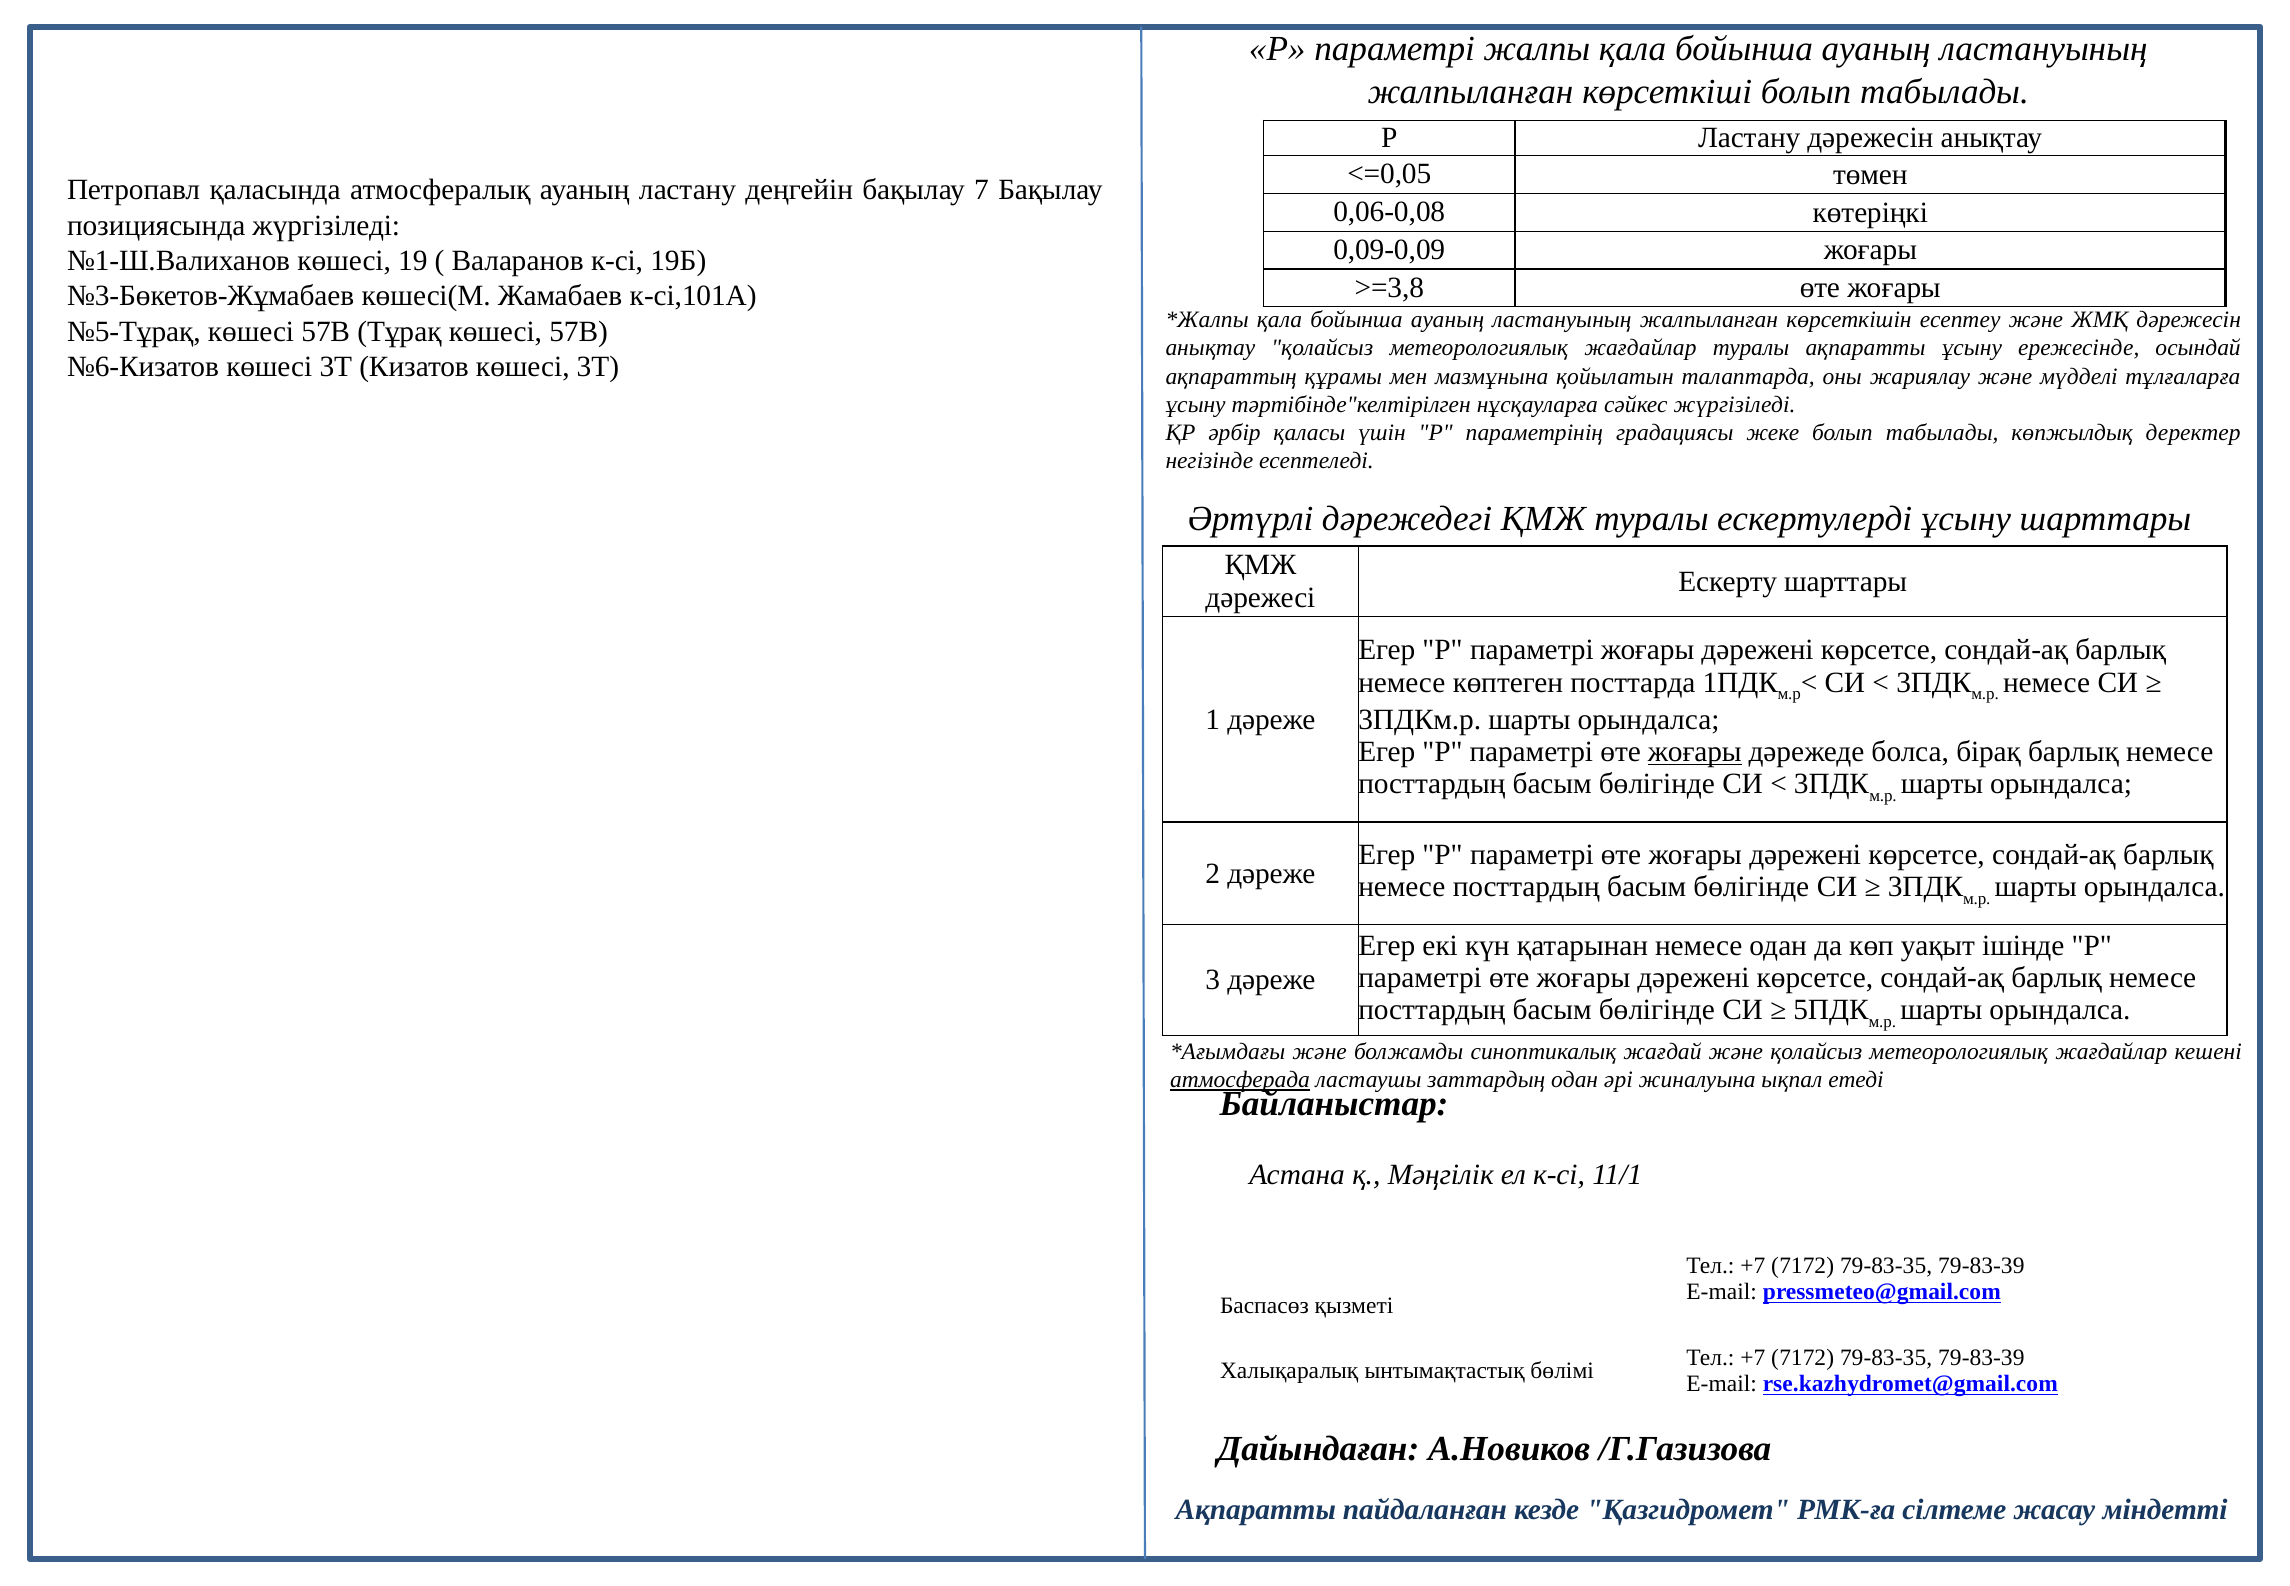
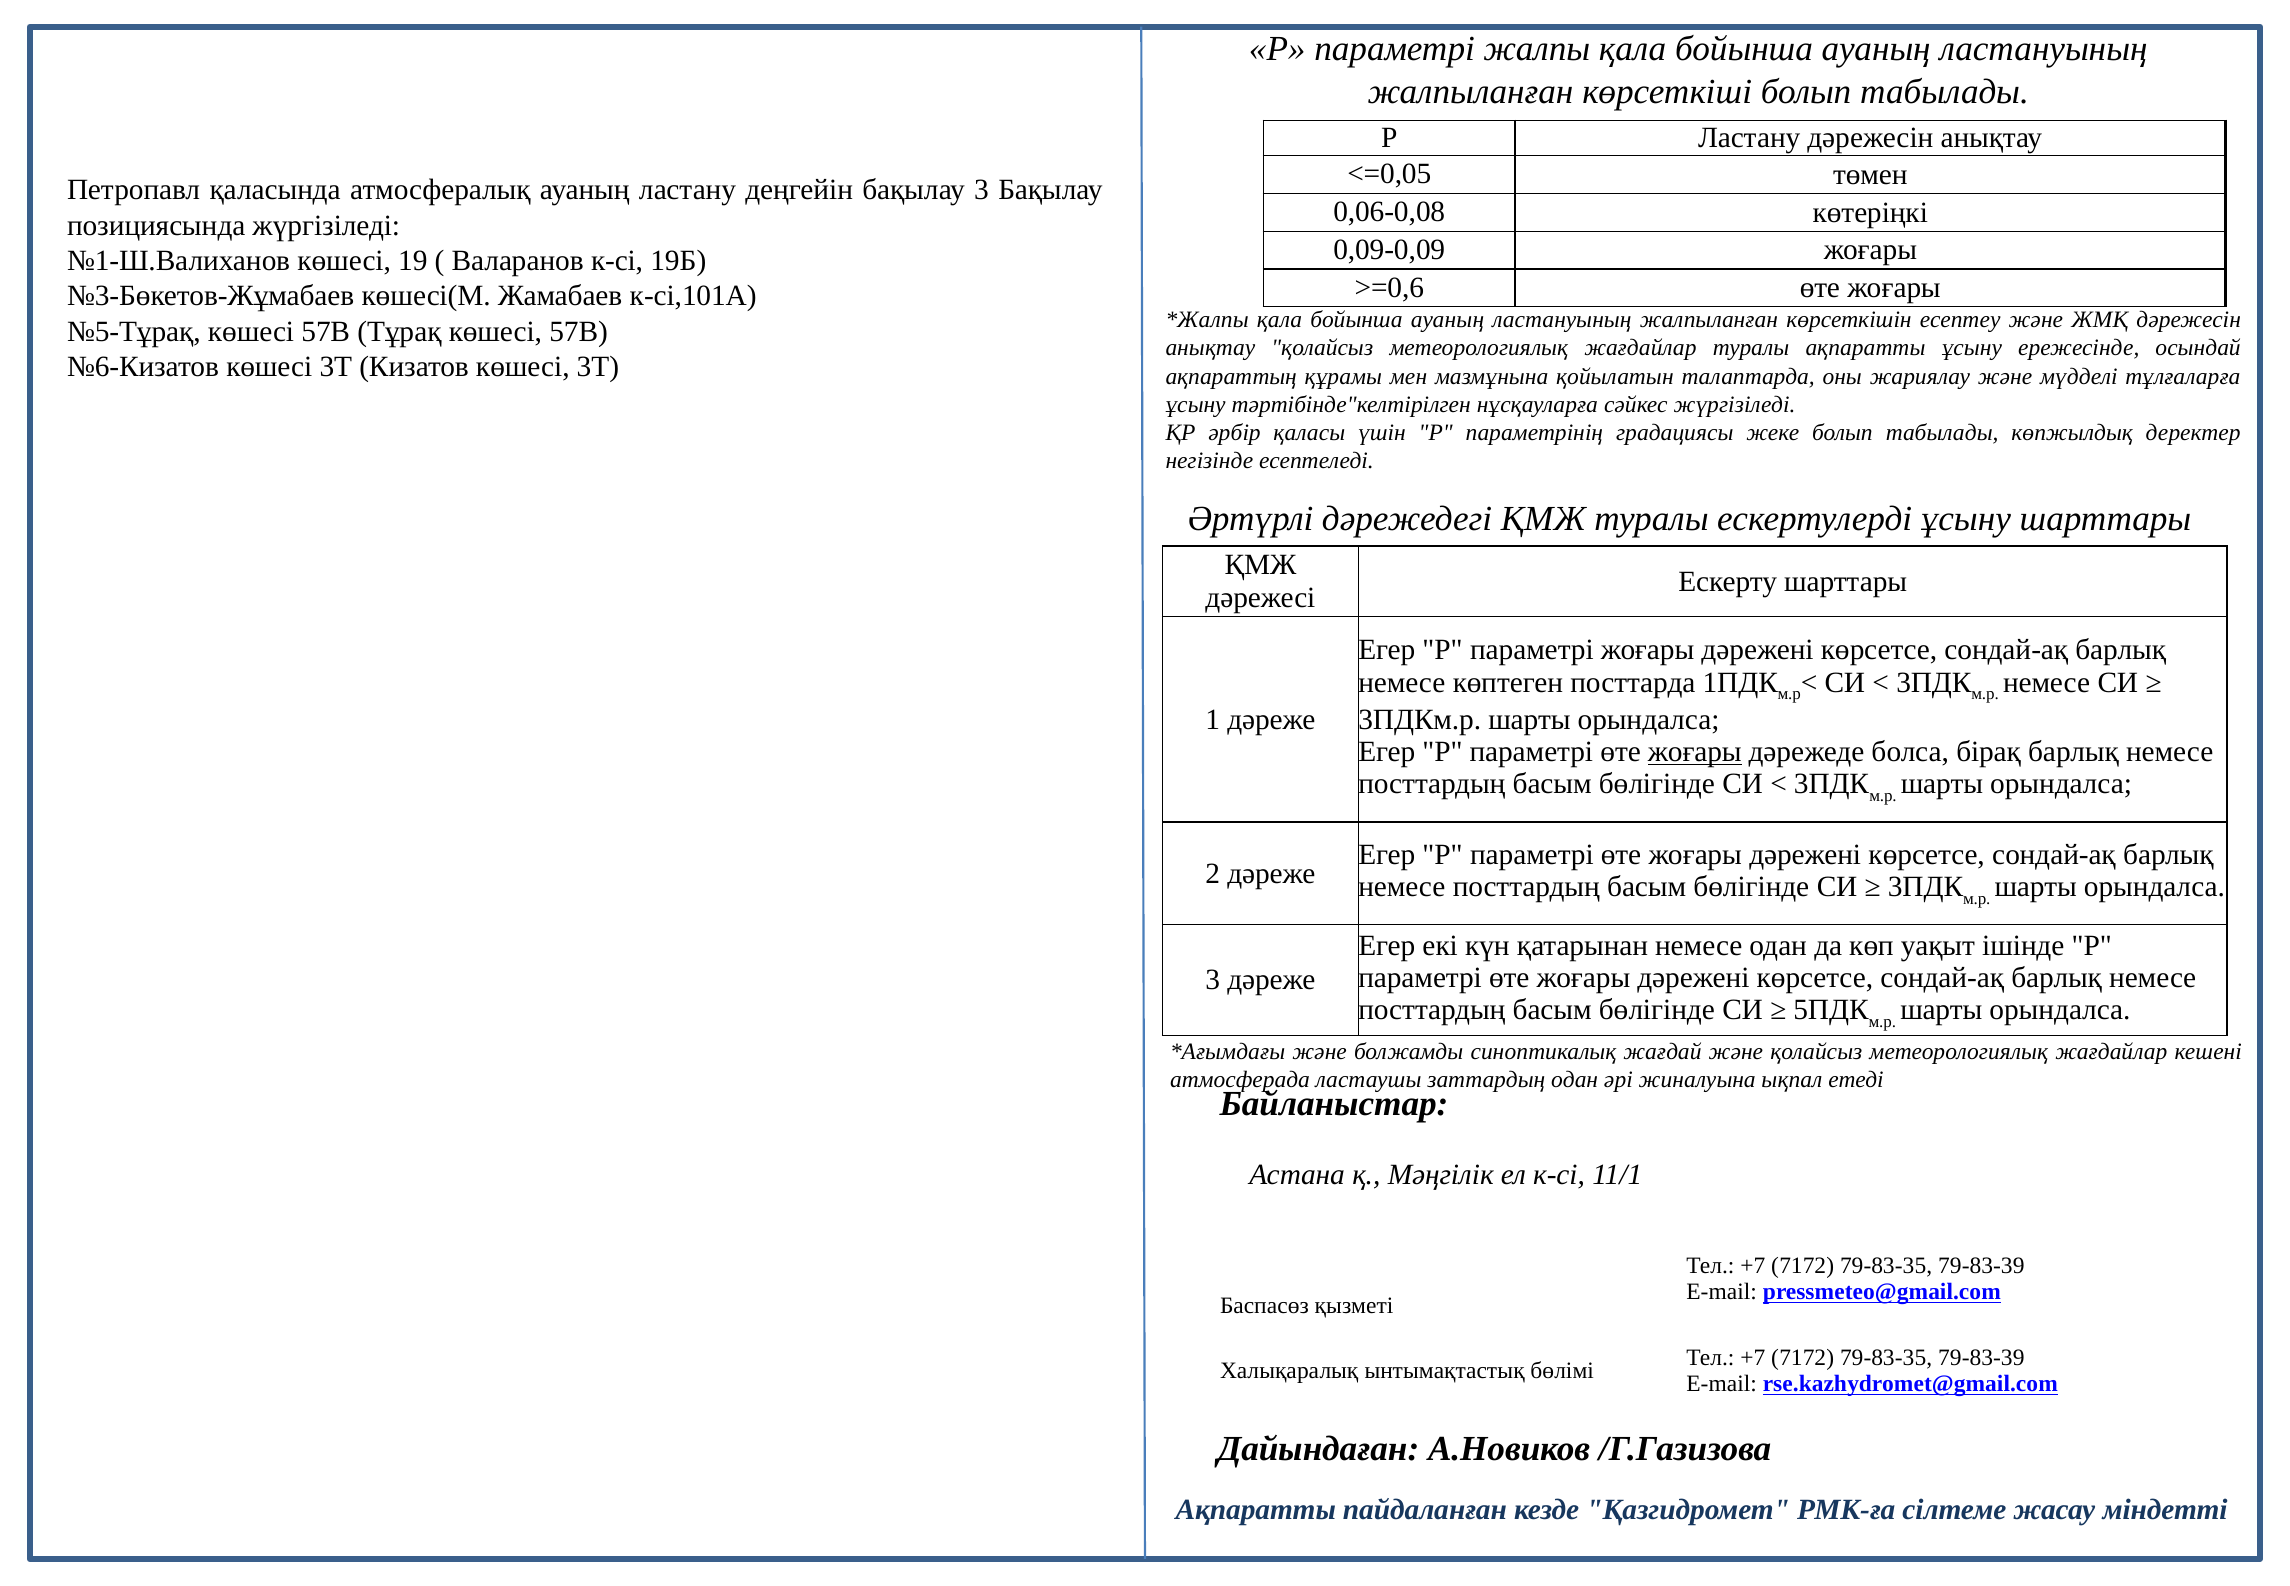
бақылау 7: 7 -> 3 (981, 190)
>=3,8: >=3,8 -> >=0,6 (1389, 287)
атмосферада underline: present -> none (1240, 1079)
